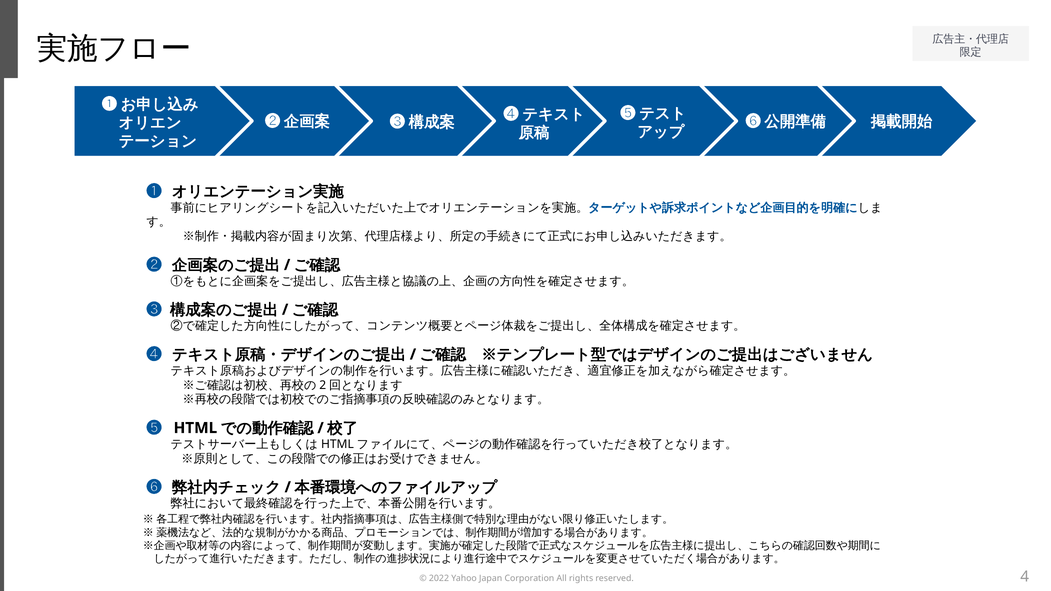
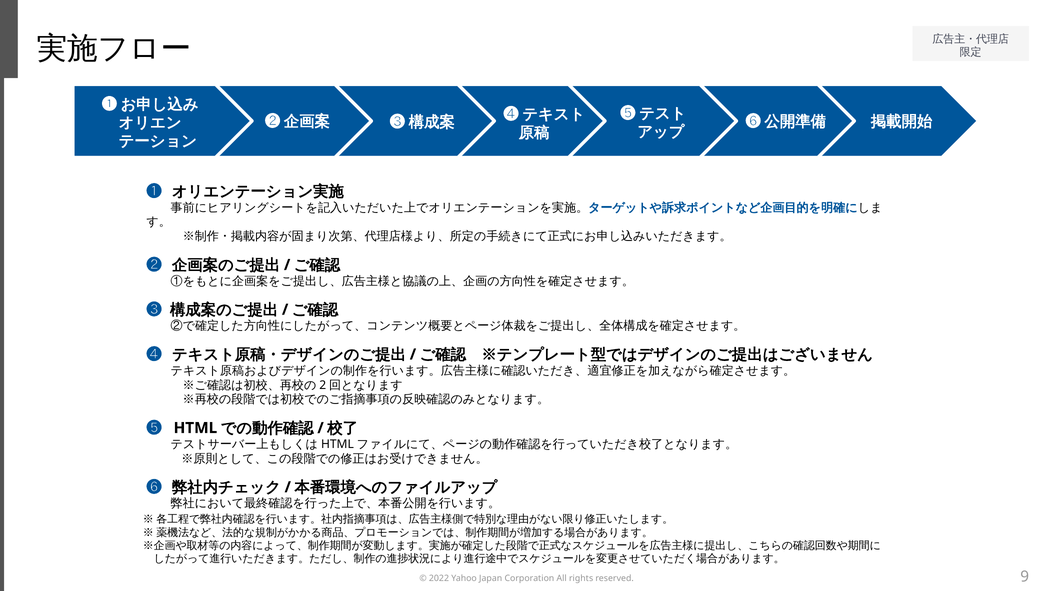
4: 4 -> 9 (1025, 577)
